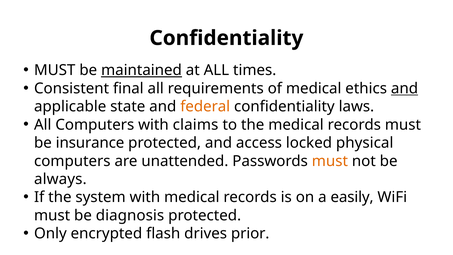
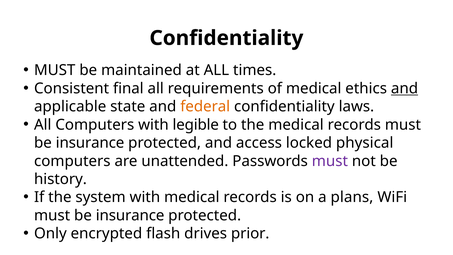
maintained underline: present -> none (141, 70)
claims: claims -> legible (196, 125)
must colour: orange -> purple (330, 161)
always: always -> history (60, 179)
easily: easily -> plans (352, 197)
diagnosis: diagnosis -> insurance (130, 215)
